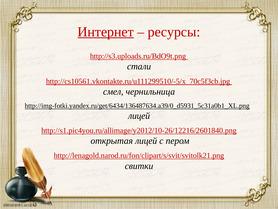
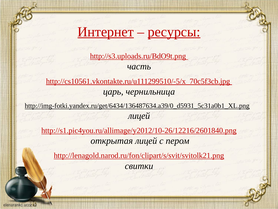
ресурсы underline: none -> present (174, 32)
стали: стали -> часть (139, 66)
смел: смел -> царь (113, 91)
